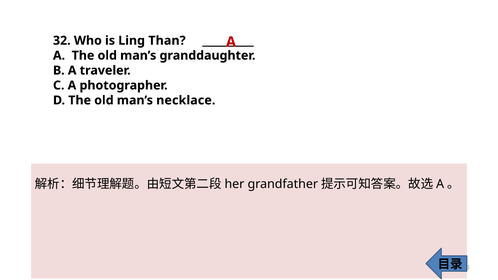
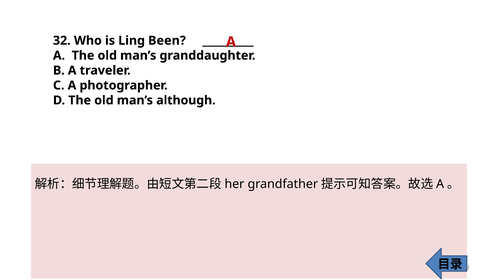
Than: Than -> Been (167, 41)
necklace: necklace -> although (186, 100)
